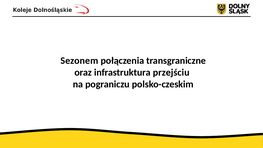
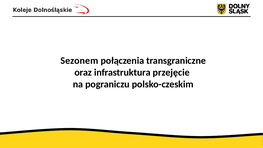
przejściu: przejściu -> przejęcie (171, 72)
